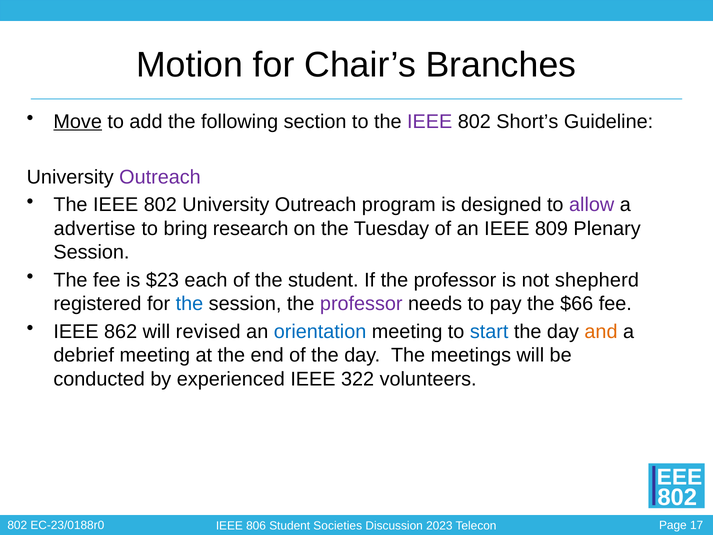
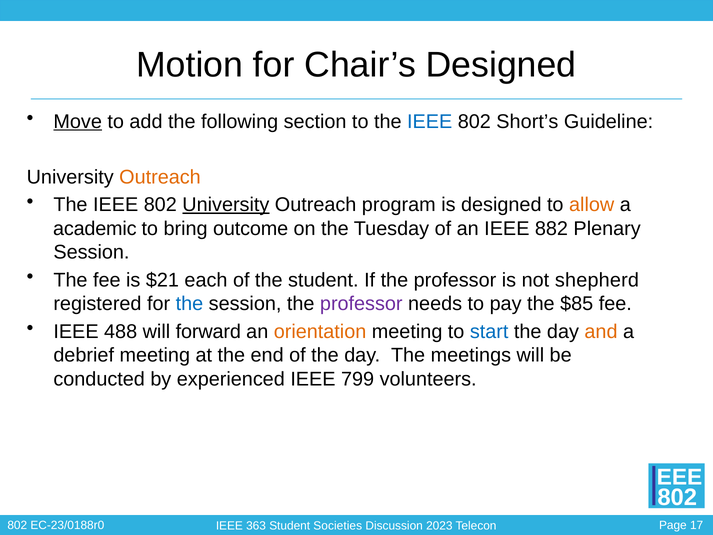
Chair’s Branches: Branches -> Designed (501, 65)
IEEE colour: purple -> blue (430, 121)
Outreach colour: purple -> orange (160, 177)
University underline: none -> present (226, 205)
allow colour: purple -> orange (592, 205)
advertise: advertise -> academic (95, 228)
research: research -> outcome (251, 228)
809: 809 -> 882 (551, 228)
$23: $23 -> $21 (162, 280)
$66: $66 -> $85 (577, 304)
862: 862 -> 488 (121, 331)
revised: revised -> forward (208, 331)
orientation colour: blue -> orange (320, 331)
322: 322 -> 799 (358, 379)
806: 806 -> 363 (256, 525)
